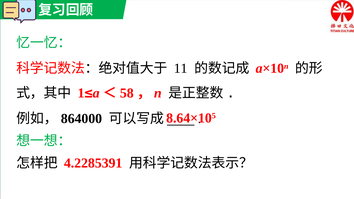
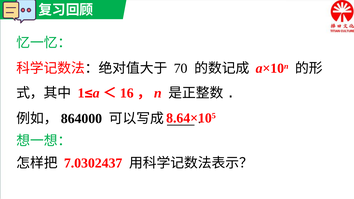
11: 11 -> 70 (181, 68)
58: 58 -> 16 (127, 93)
4.2285391: 4.2285391 -> 7.0302437 (93, 163)
